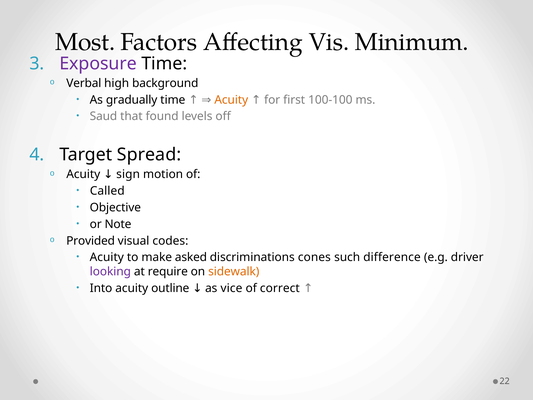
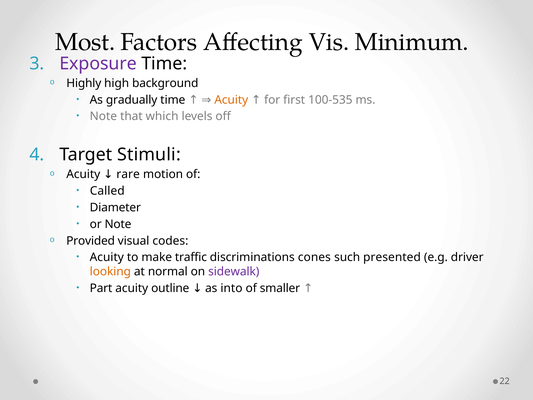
Verbal: Verbal -> Highly (84, 83)
100-100: 100-100 -> 100-535 (330, 100)
Saud: Saud -> Note (103, 116)
found: found -> which (162, 116)
Spread: Spread -> Stimuli (149, 155)
sign: sign -> rare (128, 174)
Objective: Objective -> Diameter (115, 207)
asked: asked -> traffic (191, 257)
difference: difference -> presented (392, 257)
looking colour: purple -> orange (110, 271)
require: require -> normal (168, 271)
sidewalk colour: orange -> purple (234, 271)
Into: Into -> Part (101, 288)
vice: vice -> into (231, 288)
correct: correct -> smaller (280, 288)
